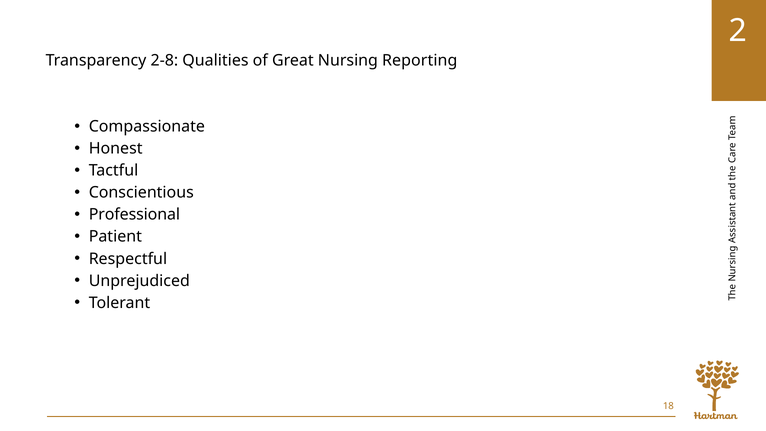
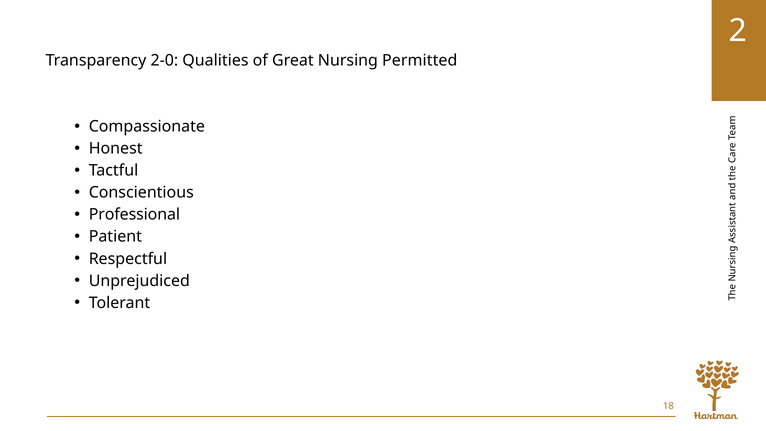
2-8: 2-8 -> 2-0 (164, 60)
Reporting: Reporting -> Permitted (420, 60)
